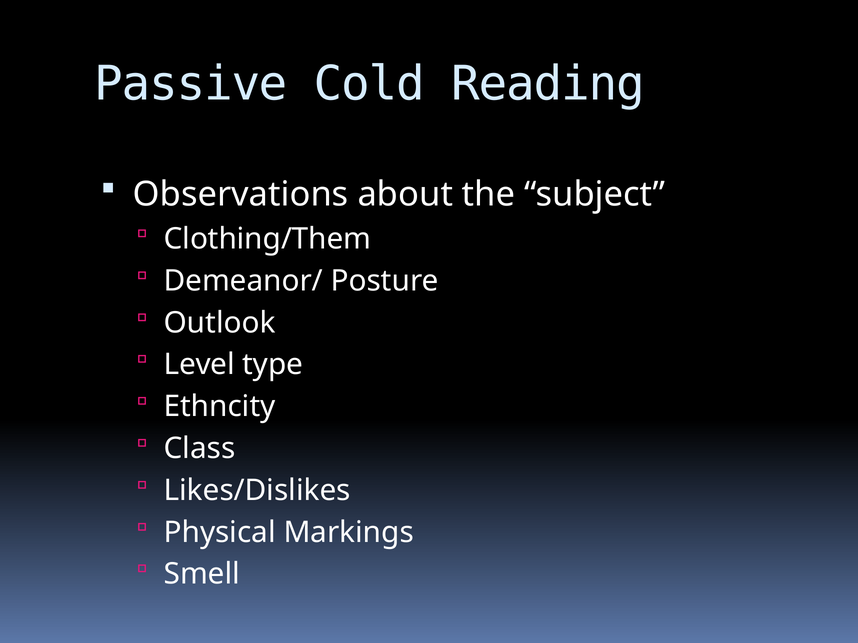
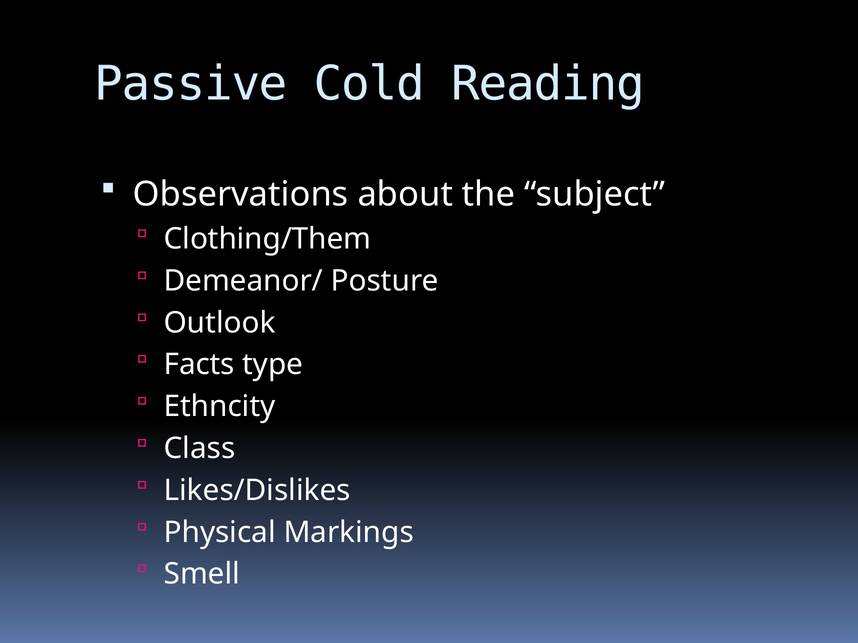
Level: Level -> Facts (199, 365)
